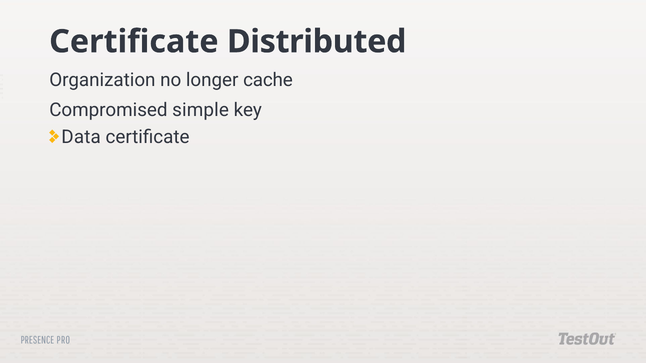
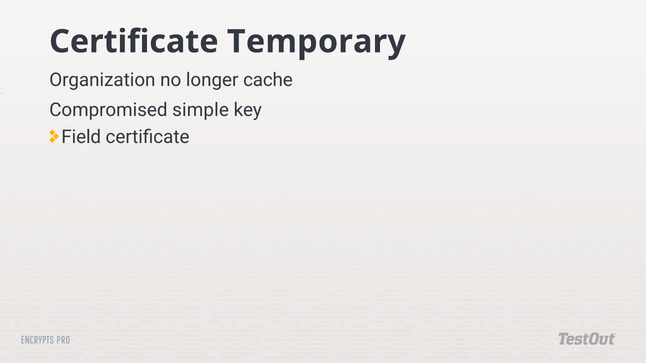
Distributed: Distributed -> Temporary (316, 42)
Data: Data -> Field (81, 137)
PRESENCE: PRESENCE -> ENCRYPTS (37, 341)
